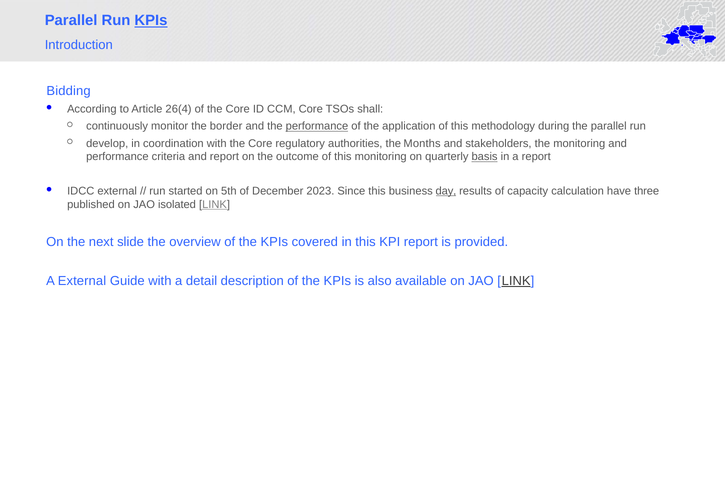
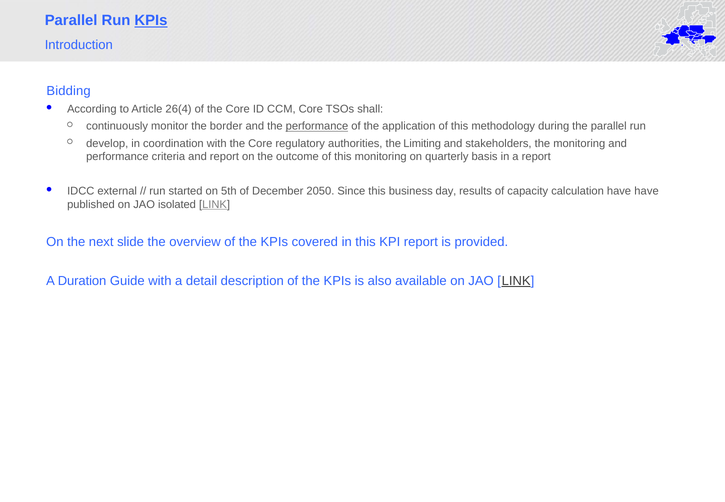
Months: Months -> Limiting (422, 143)
basis underline: present -> none (485, 157)
2023: 2023 -> 2050 (320, 191)
day underline: present -> none (446, 191)
have three: three -> have (647, 191)
A External: External -> Duration (82, 281)
